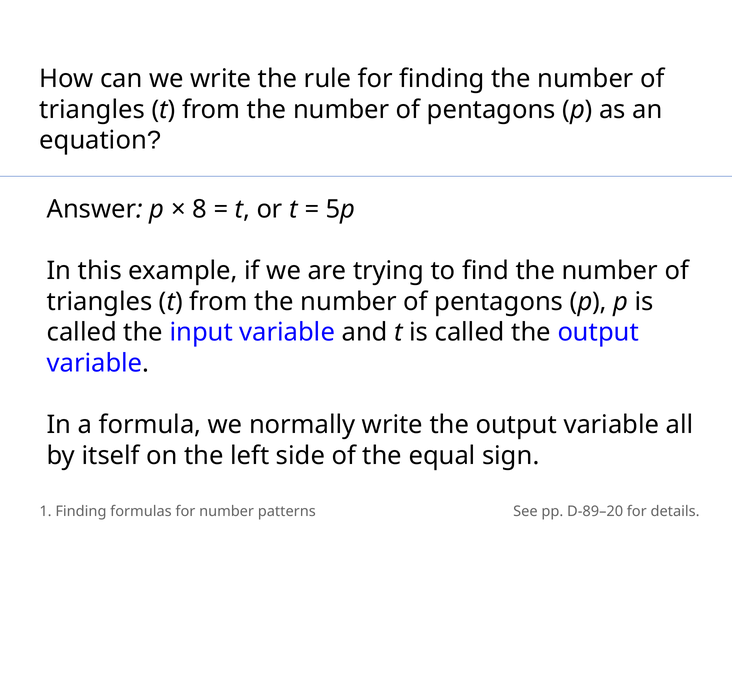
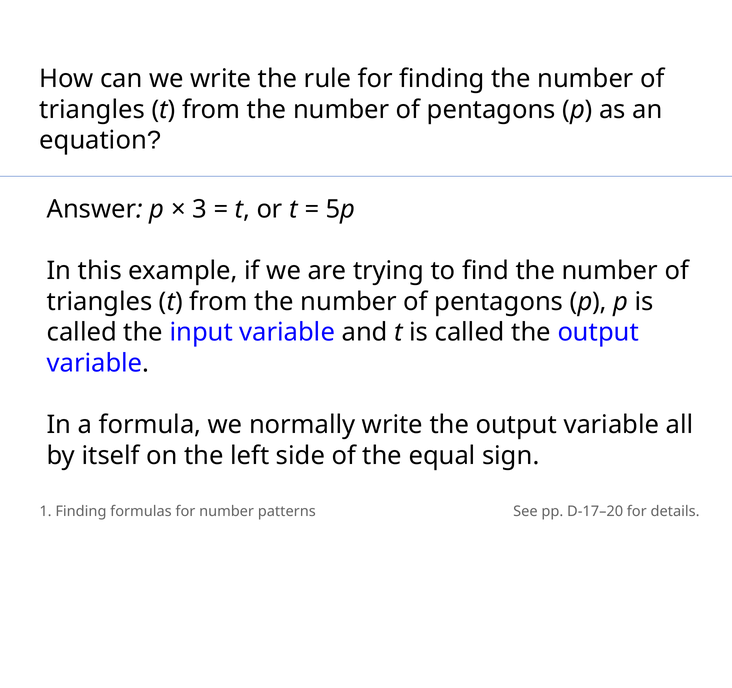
8: 8 -> 3 (200, 210)
D-89–20: D-89–20 -> D-17–20 (595, 512)
